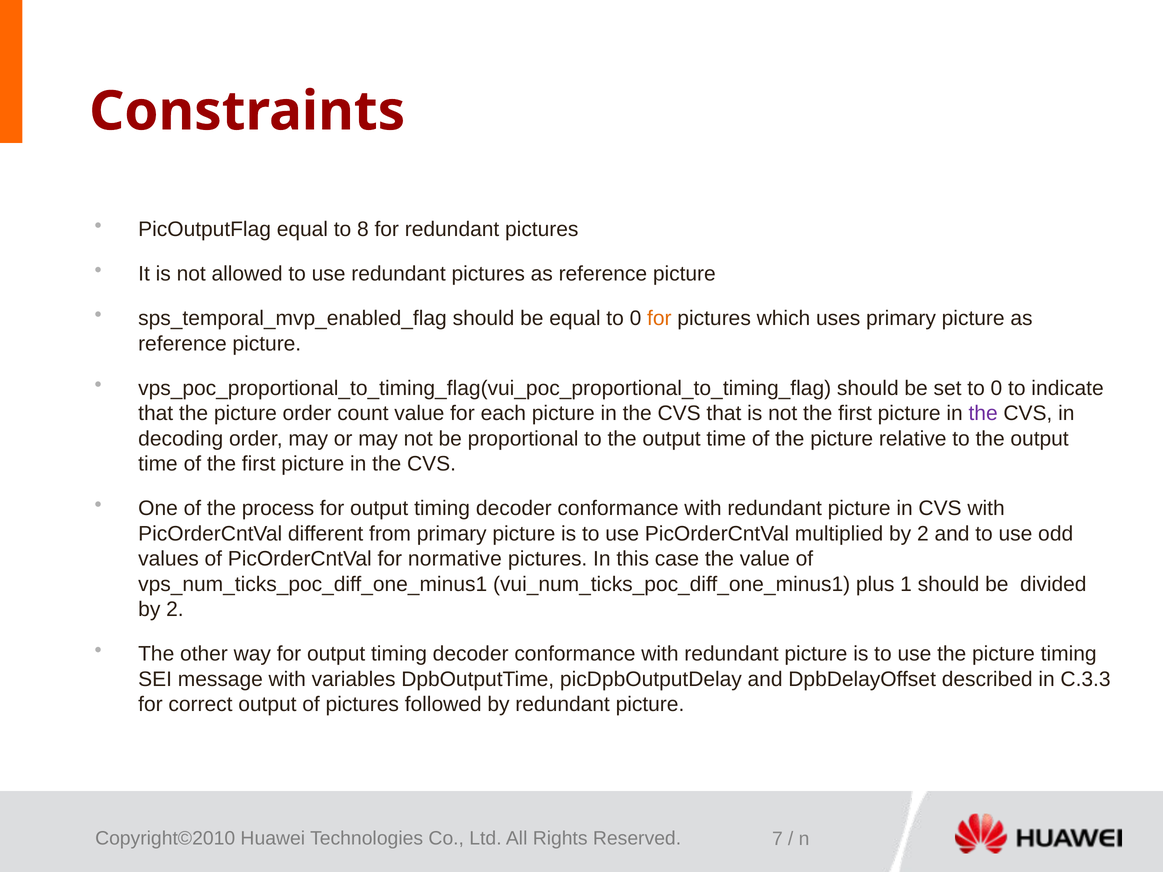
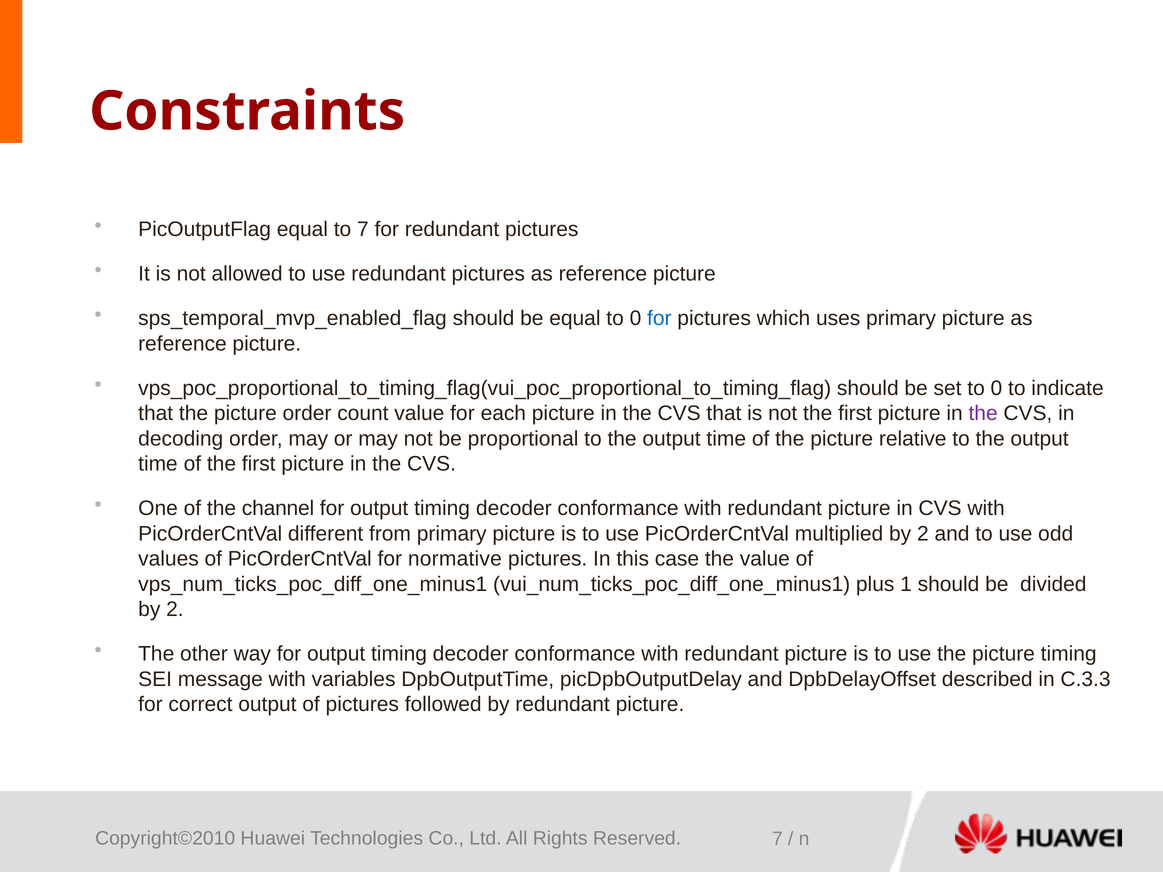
to 8: 8 -> 7 (363, 229)
for colour: orange -> blue (659, 318)
process: process -> channel (278, 509)
